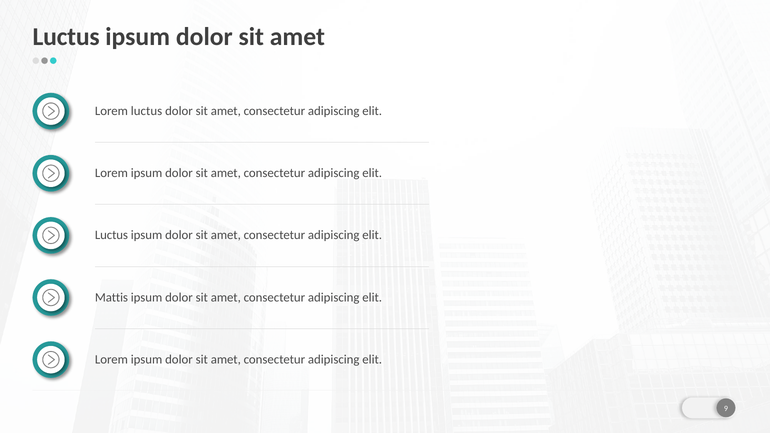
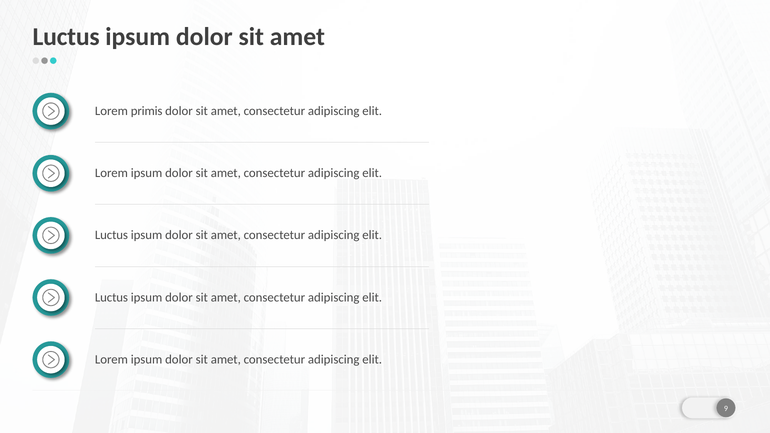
Lorem luctus: luctus -> primis (147, 111)
Mattis: Mattis -> Luctus (111, 297)
